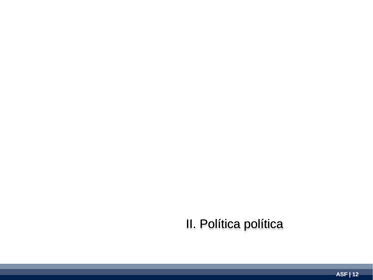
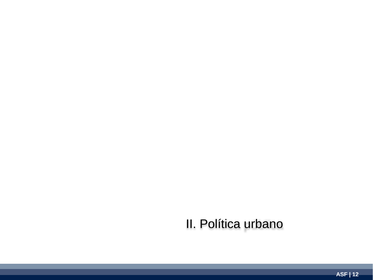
Política política: política -> urbano (263, 224)
